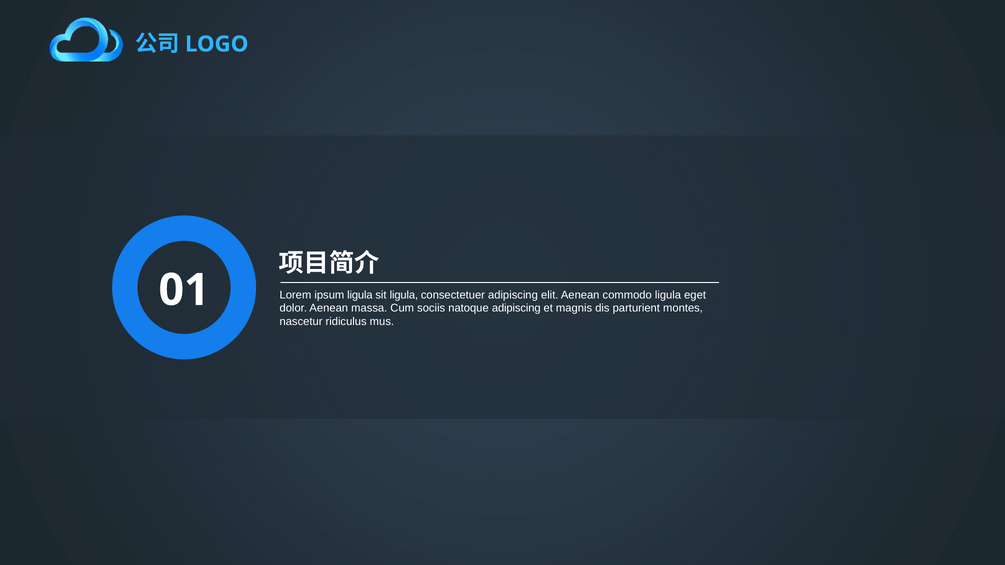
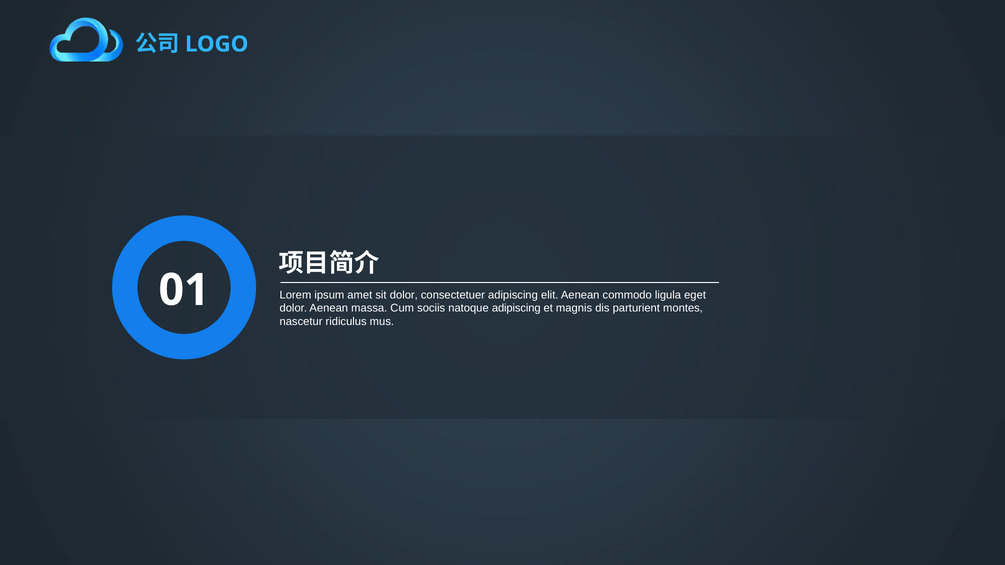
ipsum ligula: ligula -> amet (360, 295)
sit ligula: ligula -> dolor (404, 295)
